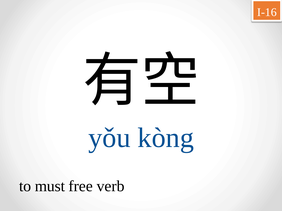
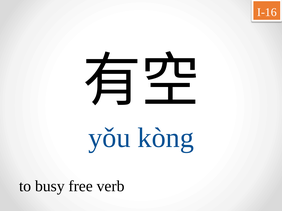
must: must -> busy (50, 187)
